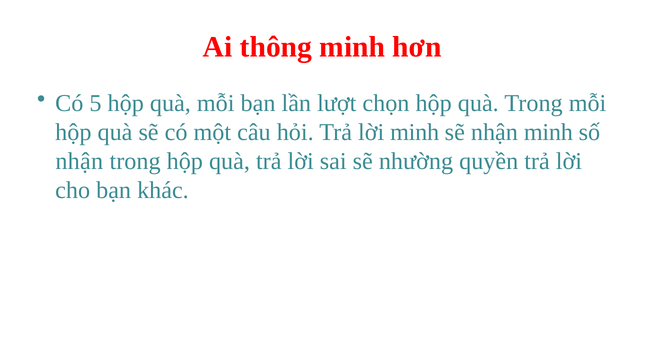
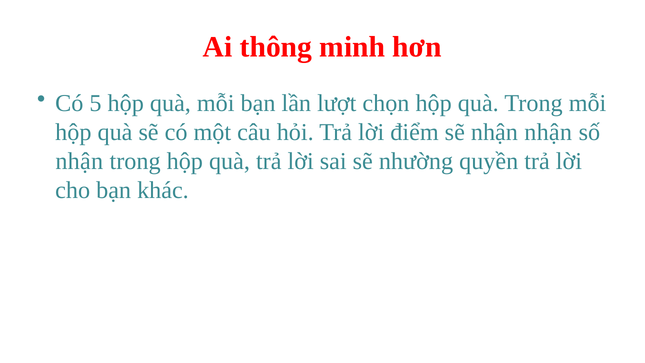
lời minh: minh -> điểm (414, 132)
nhận minh: minh -> nhận (548, 132)
